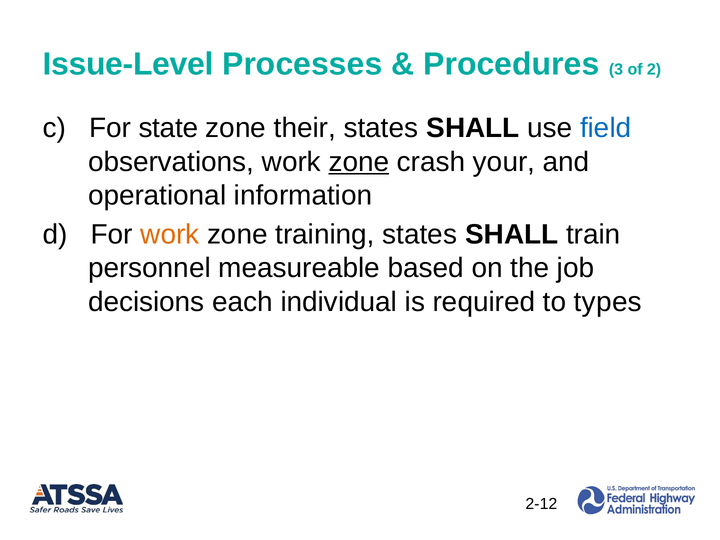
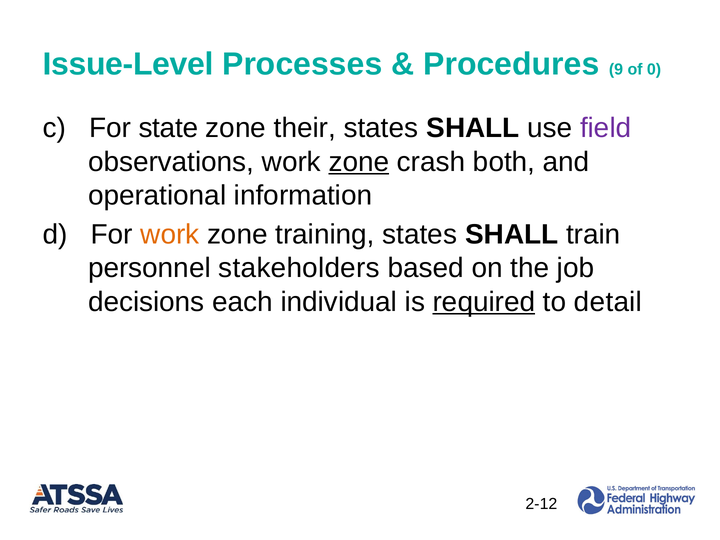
3: 3 -> 9 (616, 70)
2: 2 -> 0 (654, 70)
field colour: blue -> purple (606, 128)
your: your -> both (504, 162)
measureable: measureable -> stakeholders (299, 268)
required underline: none -> present (484, 302)
types: types -> detail (608, 302)
